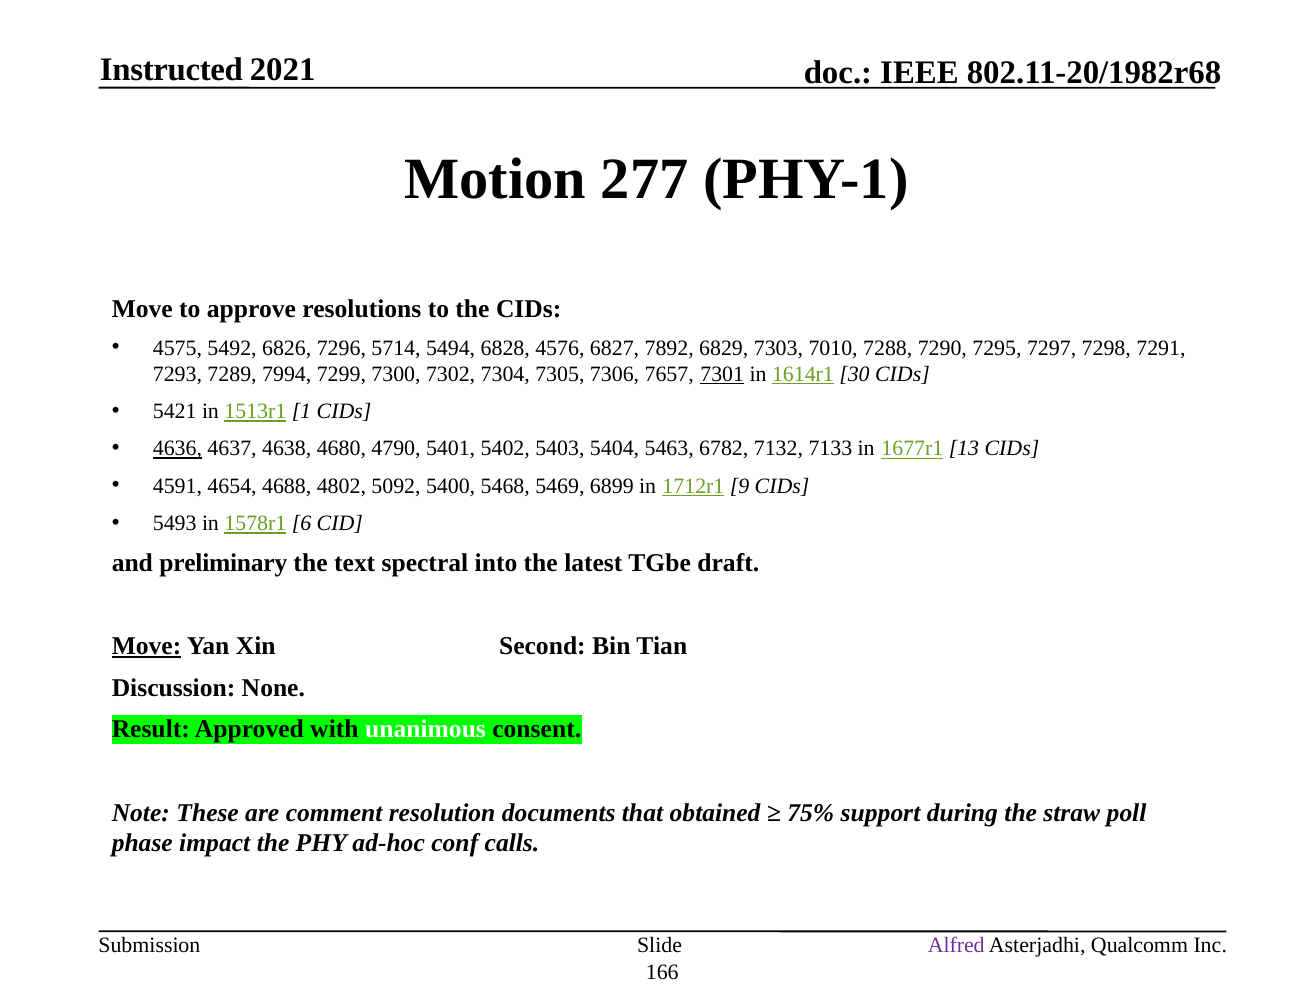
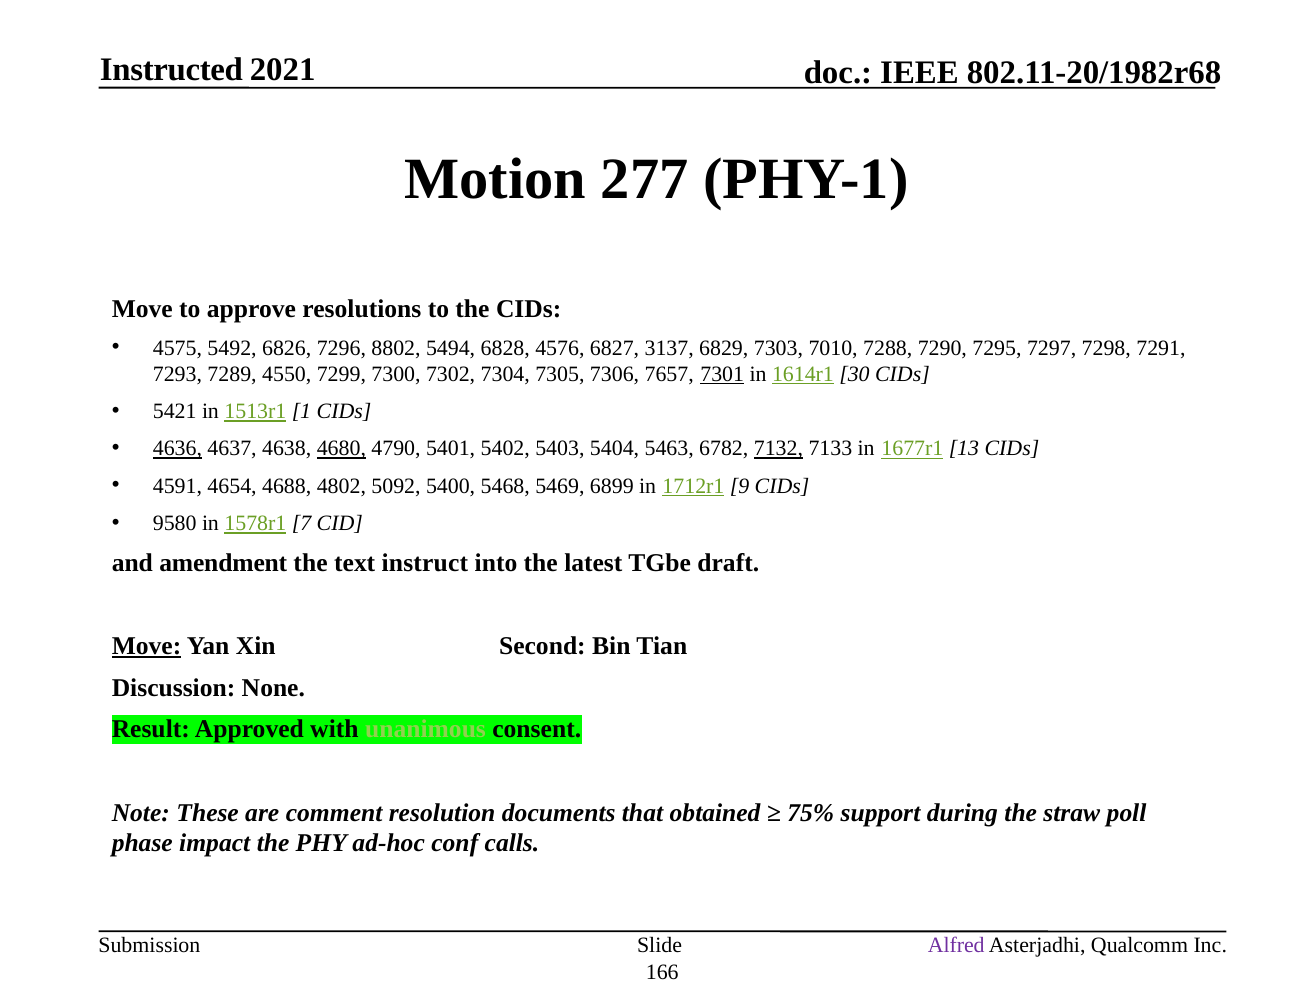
5714: 5714 -> 8802 (396, 348)
7892: 7892 -> 3137 (669, 348)
7994: 7994 -> 4550 (287, 374)
4680 underline: none -> present (341, 448)
7132 underline: none -> present (778, 448)
5493: 5493 -> 9580 (175, 523)
6: 6 -> 7 (302, 523)
preliminary: preliminary -> amendment (223, 563)
spectral: spectral -> instruct (425, 563)
unanimous colour: white -> light green (426, 729)
